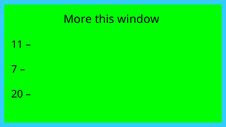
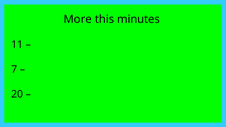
window: window -> minutes (138, 19)
